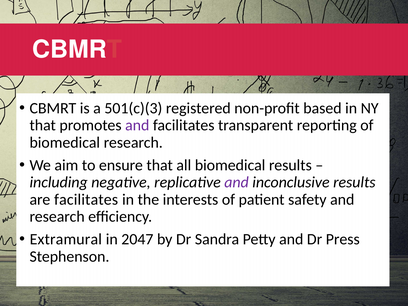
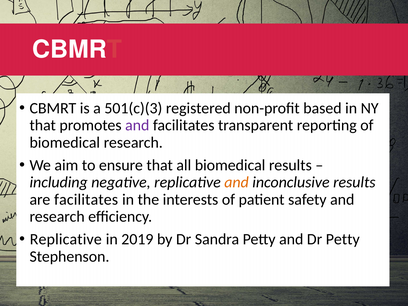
and colour: purple -> orange (237, 182)
Extramural: Extramural -> Replicative (66, 239)
2047: 2047 -> 2019 (137, 239)
Dr Press: Press -> Petty (343, 239)
